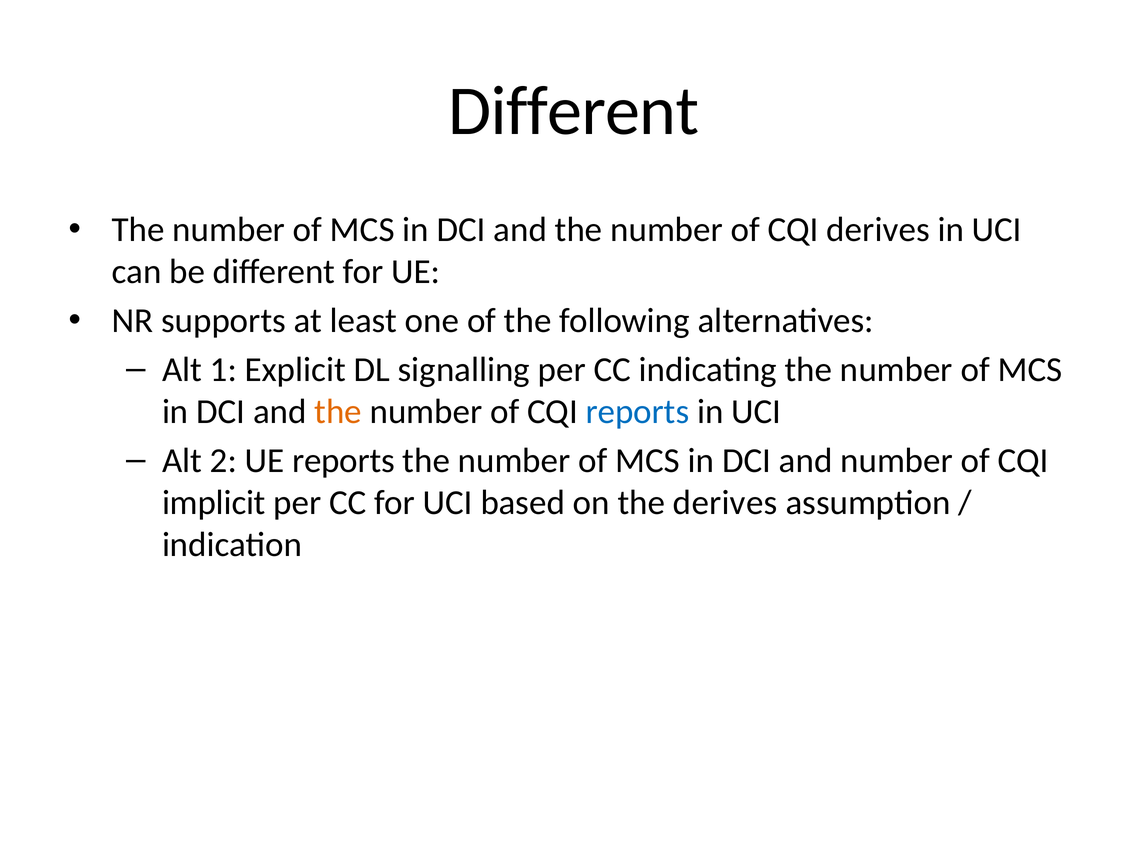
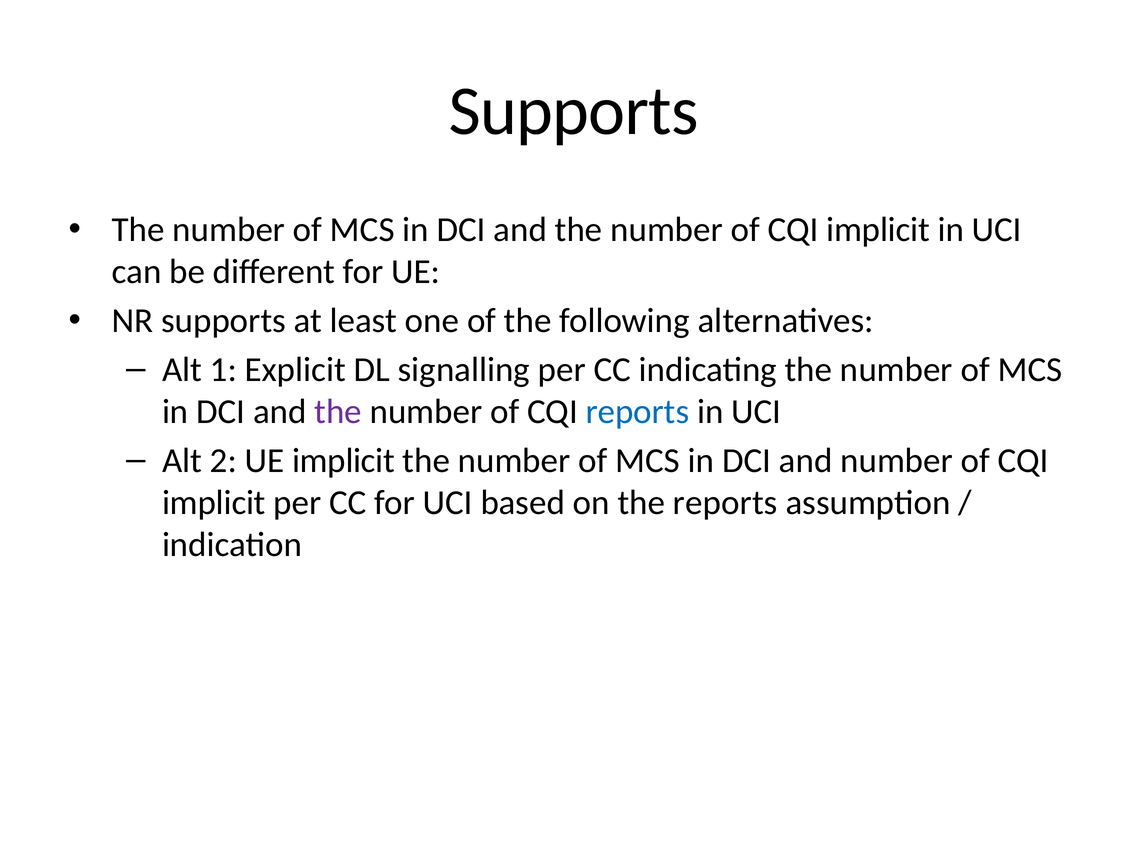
Different: Different -> Supports (574, 111)
derives: derives -> implicit (878, 230)
the colour: orange -> purple (338, 412)
UE reports: reports -> implicit (343, 461)
the derives: derives -> reports (725, 503)
